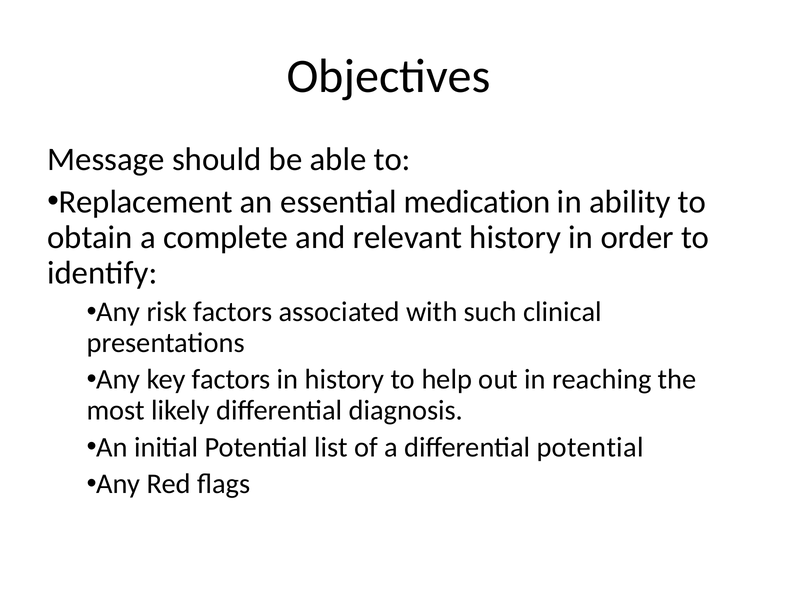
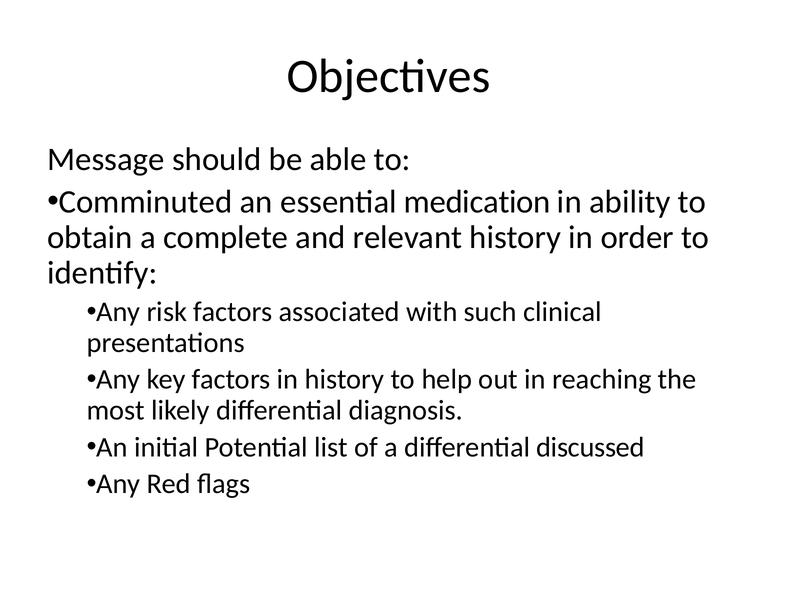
Replacement: Replacement -> Comminuted (146, 202)
differential potential: potential -> discussed (590, 447)
